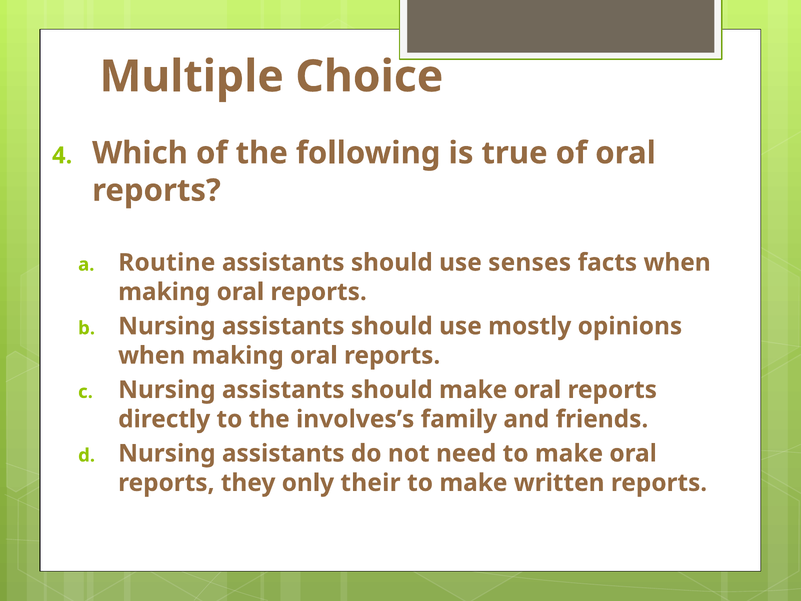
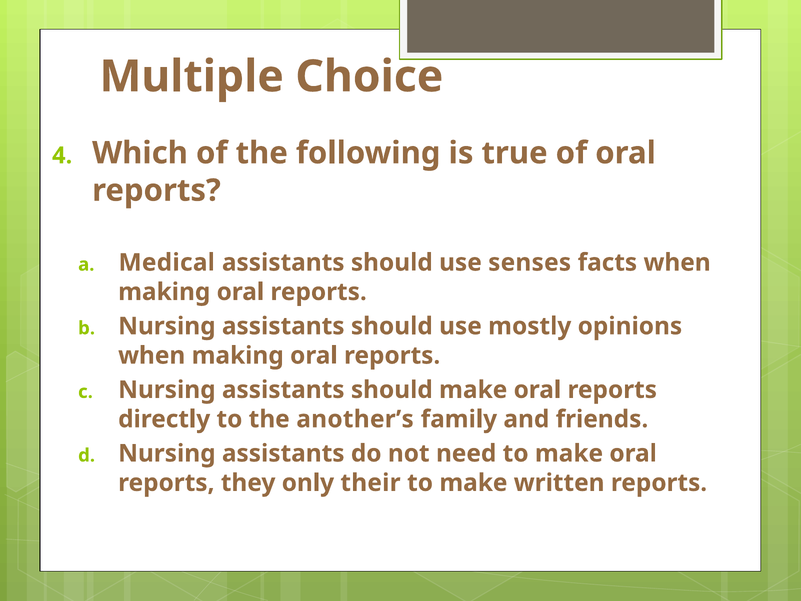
Routine: Routine -> Medical (167, 262)
involves’s: involves’s -> another’s (355, 419)
